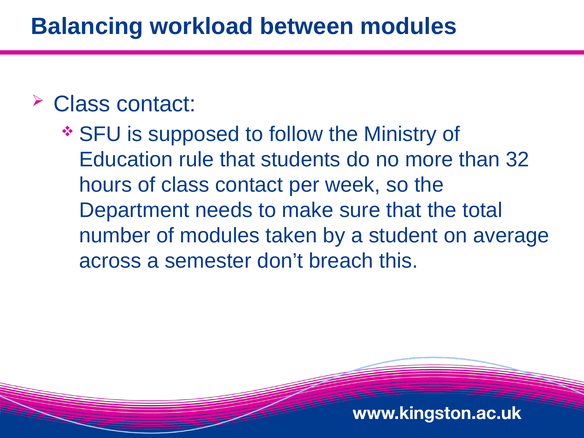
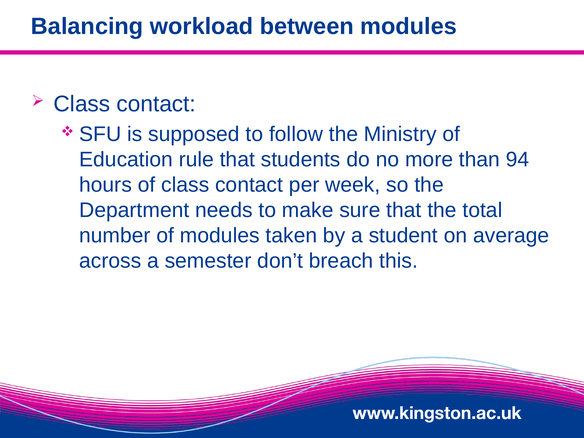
32: 32 -> 94 (518, 160)
